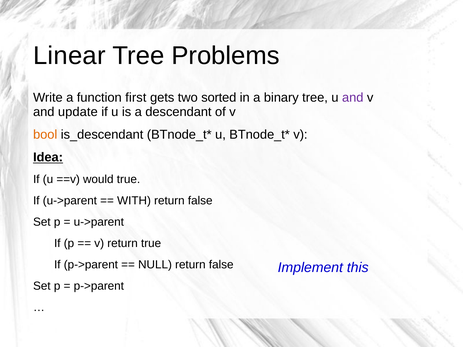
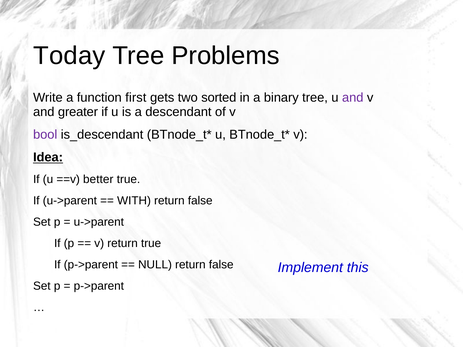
Linear: Linear -> Today (69, 56)
update: update -> greater (78, 112)
bool colour: orange -> purple (45, 135)
would: would -> better (98, 179)
